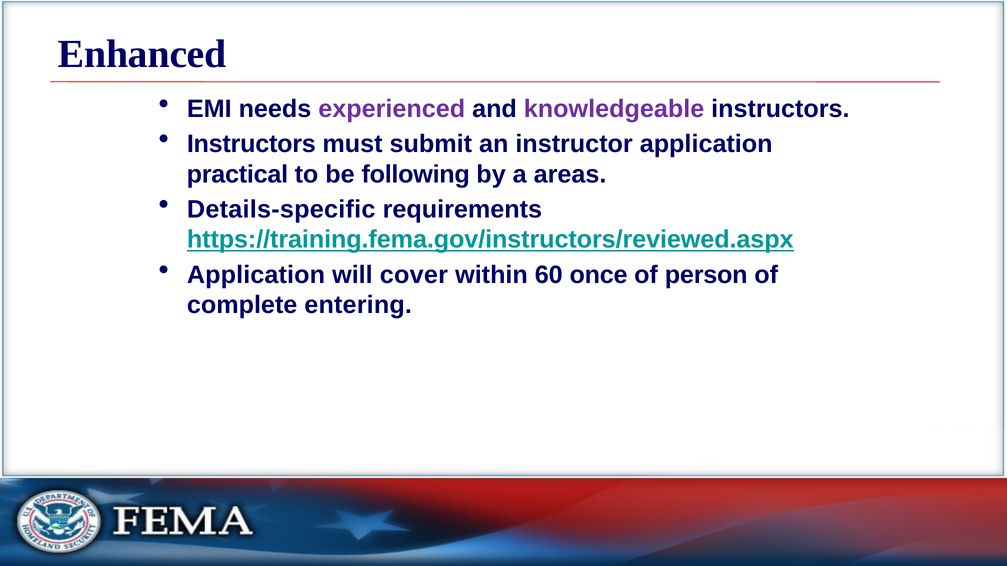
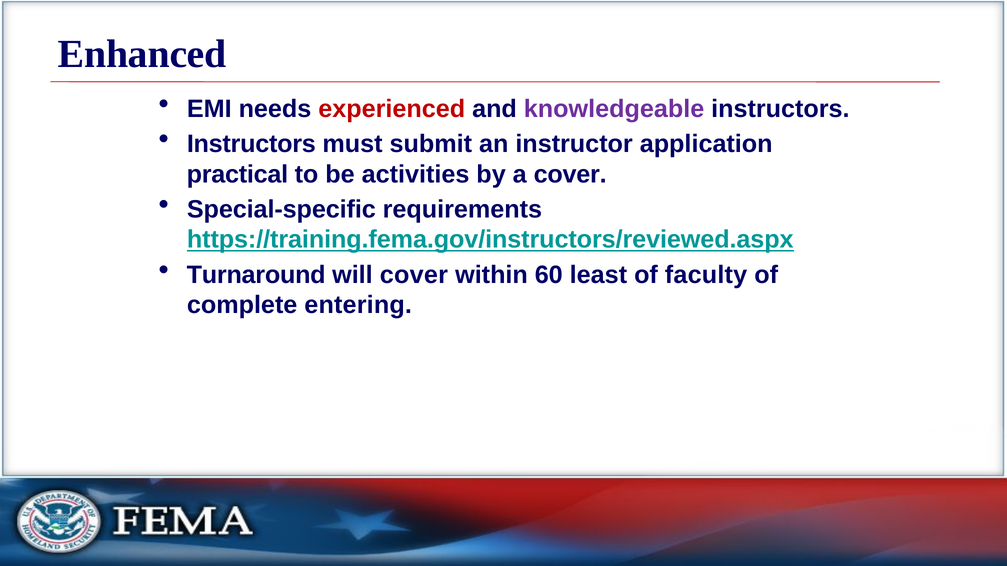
experienced colour: purple -> red (392, 109)
following: following -> activities (416, 174)
a areas: areas -> cover (570, 174)
Details-specific: Details-specific -> Special-specific (281, 210)
Application: Application -> Turnaround (256, 275)
once: once -> least (598, 275)
person: person -> faculty (706, 275)
